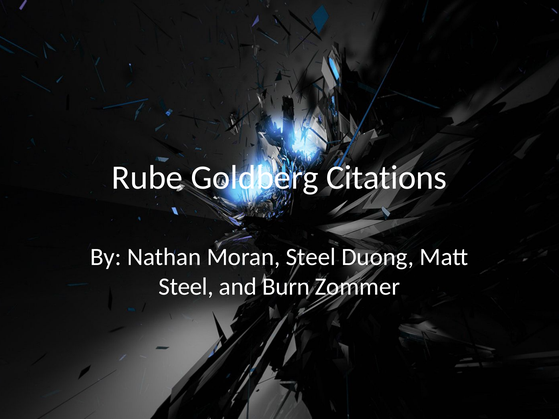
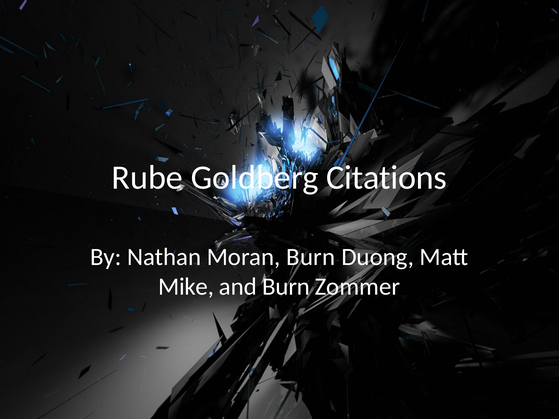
Moran Steel: Steel -> Burn (311, 257)
Steel: Steel -> Mike (186, 287)
